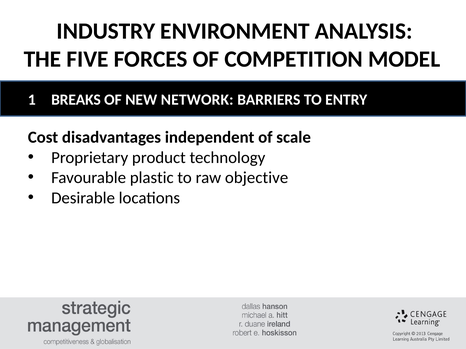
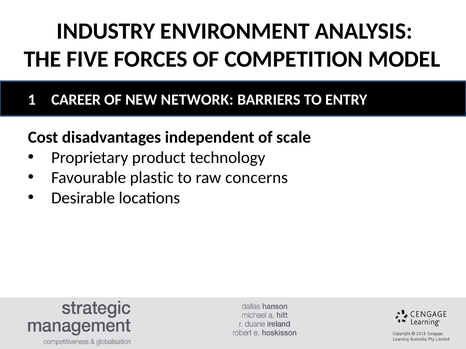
BREAKS: BREAKS -> CAREER (76, 100)
objective: objective -> concerns (257, 178)
